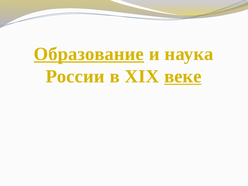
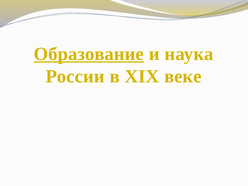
веке underline: present -> none (183, 76)
